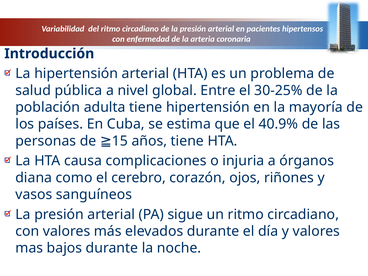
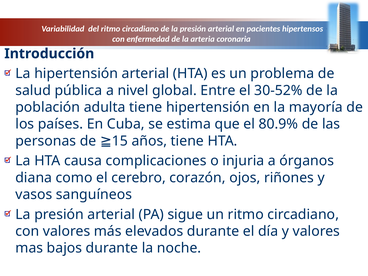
30-25%: 30-25% -> 30-52% (278, 90)
40.9%: 40.9% -> 80.9% (278, 124)
